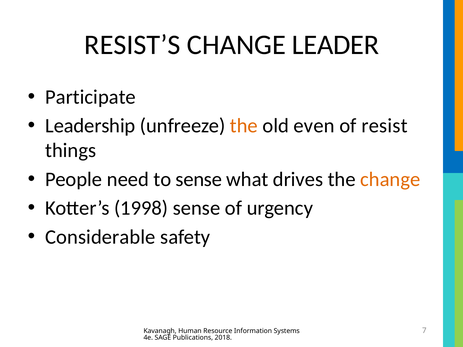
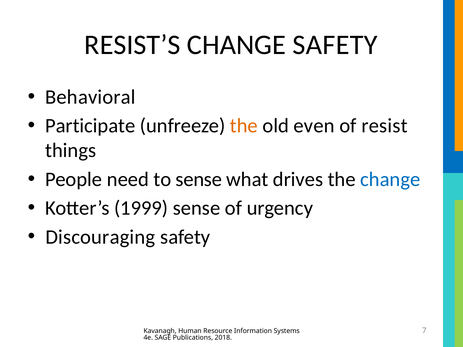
CHANGE LEADER: LEADER -> SAFETY (335, 45)
Participate: Participate -> Behavioral (90, 97)
Leadership: Leadership -> Participate (90, 126)
change colour: orange -> blue (390, 179)
1998: 1998 -> 1999 (141, 208)
Considerable: Considerable -> Discouraging (100, 237)
